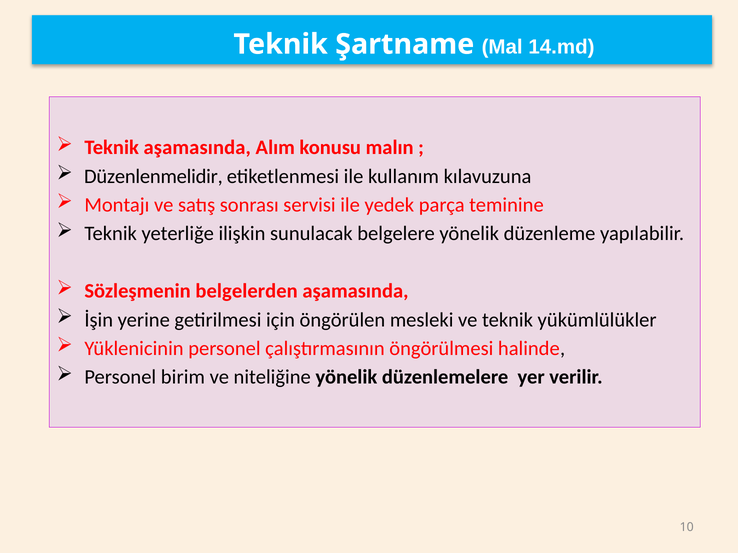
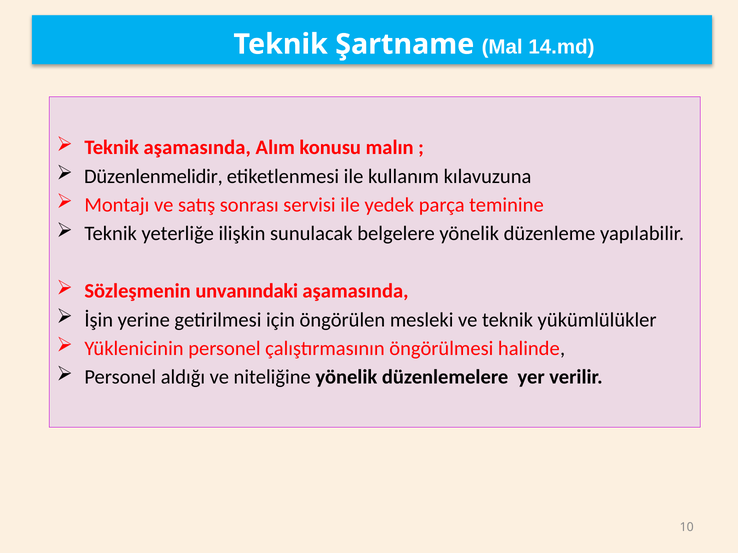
belgelerden: belgelerden -> unvanındaki (247, 291)
birim: birim -> aldığı (183, 378)
